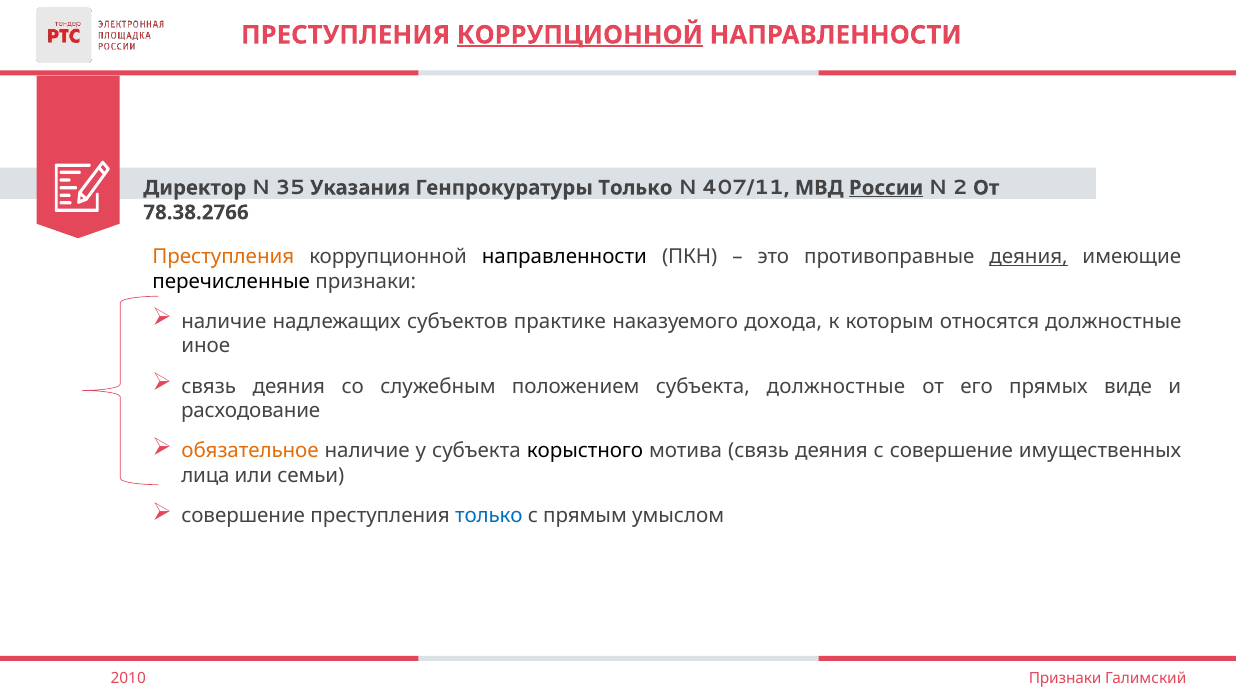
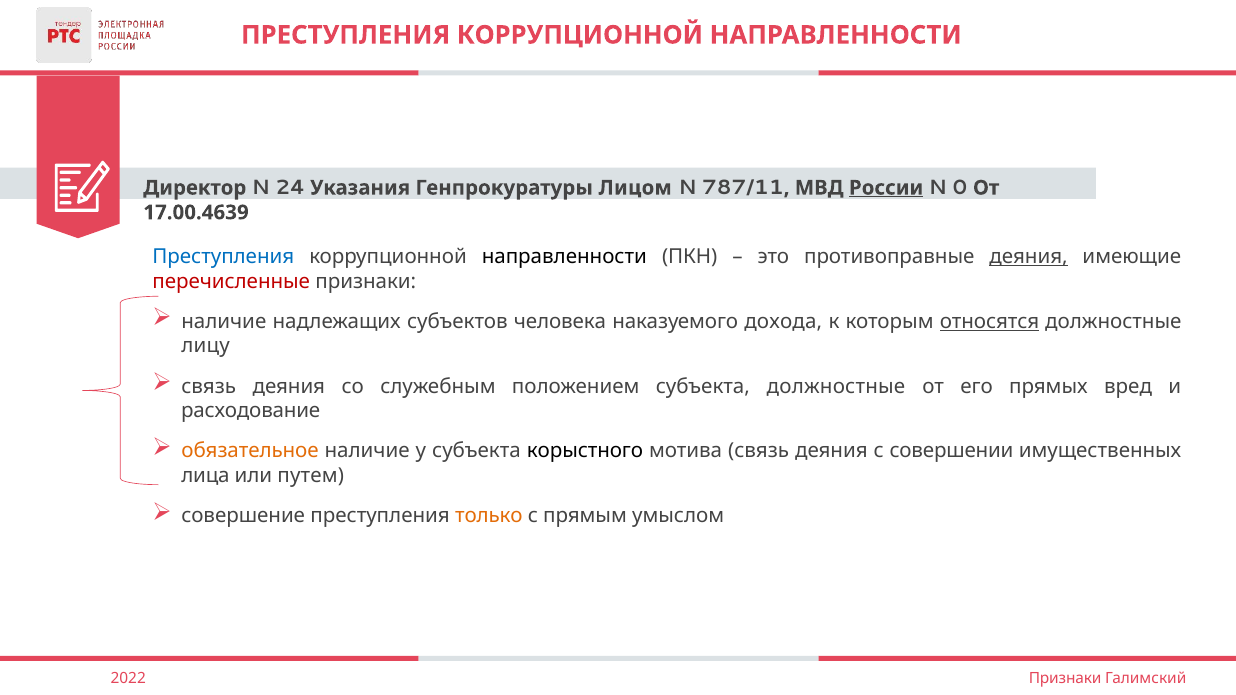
КОРРУПЦИОННОЙ underline: present -> none (580, 35)
35: 35 -> 24 (290, 188)
Генпрокуратуры Только: Только -> Лицом (635, 188)
407/11: 407/11 -> 787/11 (743, 188)
2: 2 -> 0 (960, 188)
78.38.2766: 78.38.2766 -> 17.00.4639 (196, 213)
Преступления colour: orange -> blue (223, 257)
перечисленные colour: black -> red (231, 281)
практике: практике -> человека (560, 322)
относятся underline: none -> present (989, 322)
иное: иное -> лицу (206, 346)
виде: виде -> вред (1128, 386)
с совершение: совершение -> совершении (951, 451)
семьи: семьи -> путем (311, 476)
только colour: blue -> orange (489, 516)
2010: 2010 -> 2022 (128, 678)
